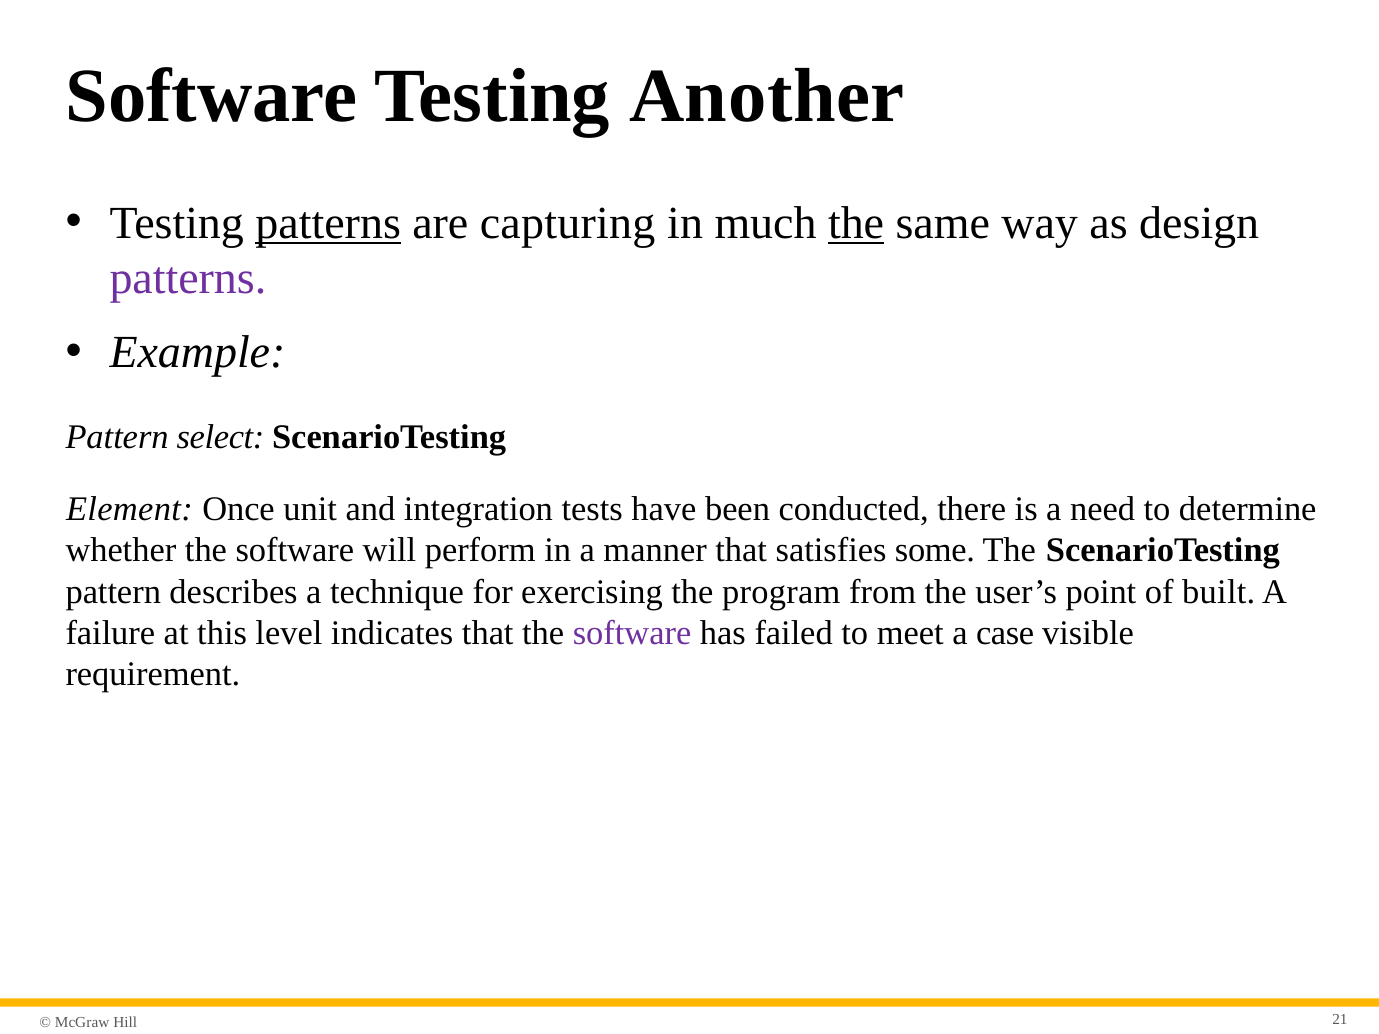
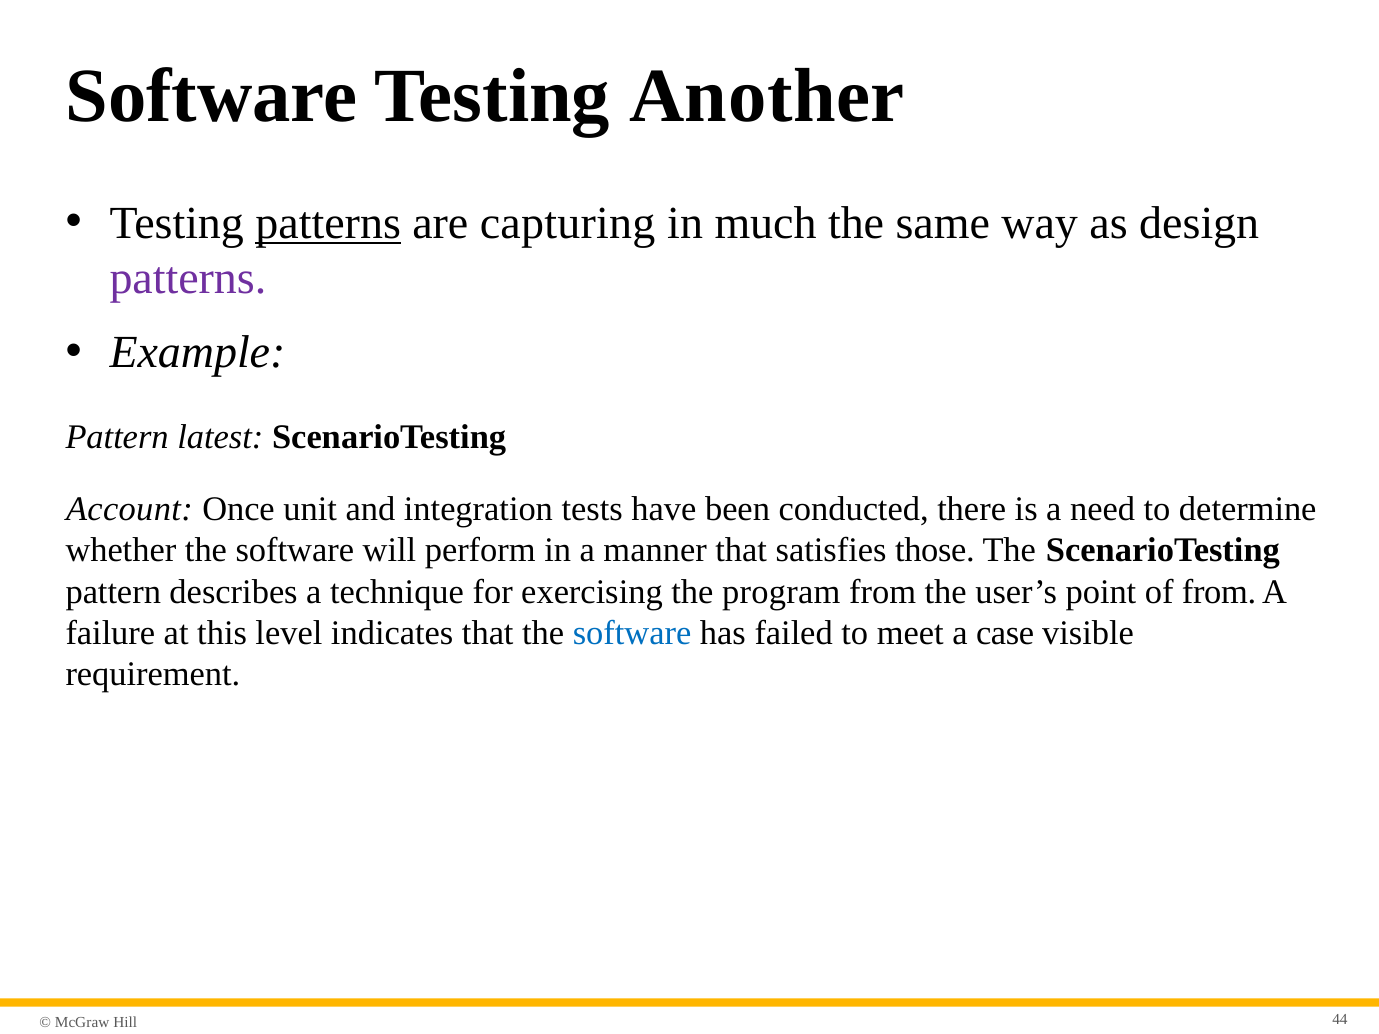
the underline: present -> none (856, 223)
select: select -> latest (220, 437)
Element: Element -> Account (129, 509)
some: some -> those (935, 550)
of built: built -> from (1219, 592)
software colour: purple -> blue (632, 633)
21: 21 -> 44 (1340, 1020)
